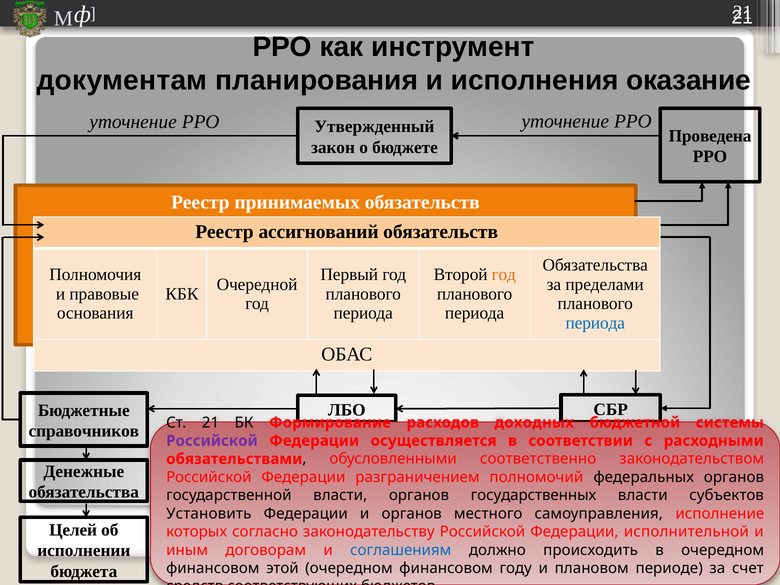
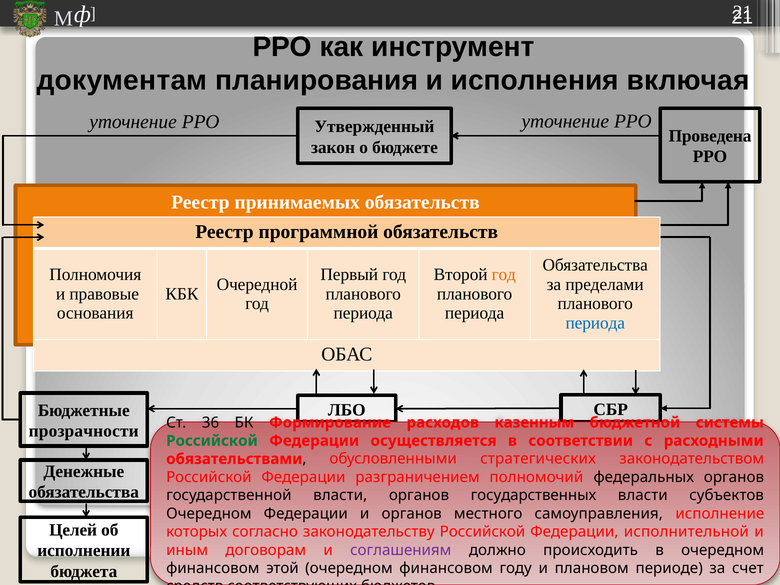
оказание: оказание -> включая (688, 81)
ассигнований: ассигнований -> программной (318, 232)
Ст 21: 21 -> 36 (210, 423)
доходных: доходных -> казенным (534, 423)
справочников: справочников -> прозрачности (84, 431)
Российской colour: purple -> green (212, 441)
соответственно: соответственно -> стратегических (538, 459)
Установить: Установить -> Очередном (209, 514)
соглашениям colour: blue -> purple (401, 550)
